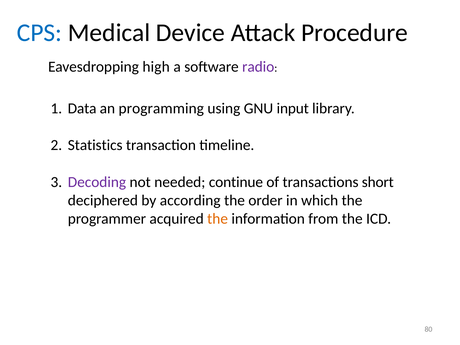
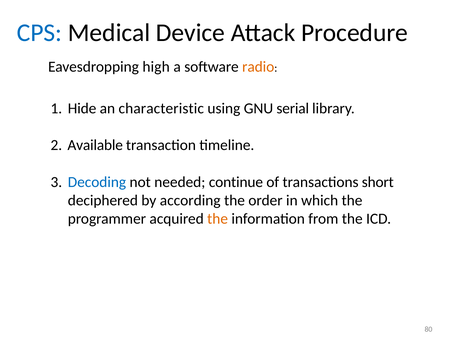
radio colour: purple -> orange (258, 67)
Data: Data -> Hide (82, 108)
programming: programming -> characteristic (161, 108)
input: input -> serial (293, 108)
Statistics: Statistics -> Available (95, 145)
Decoding colour: purple -> blue (97, 182)
